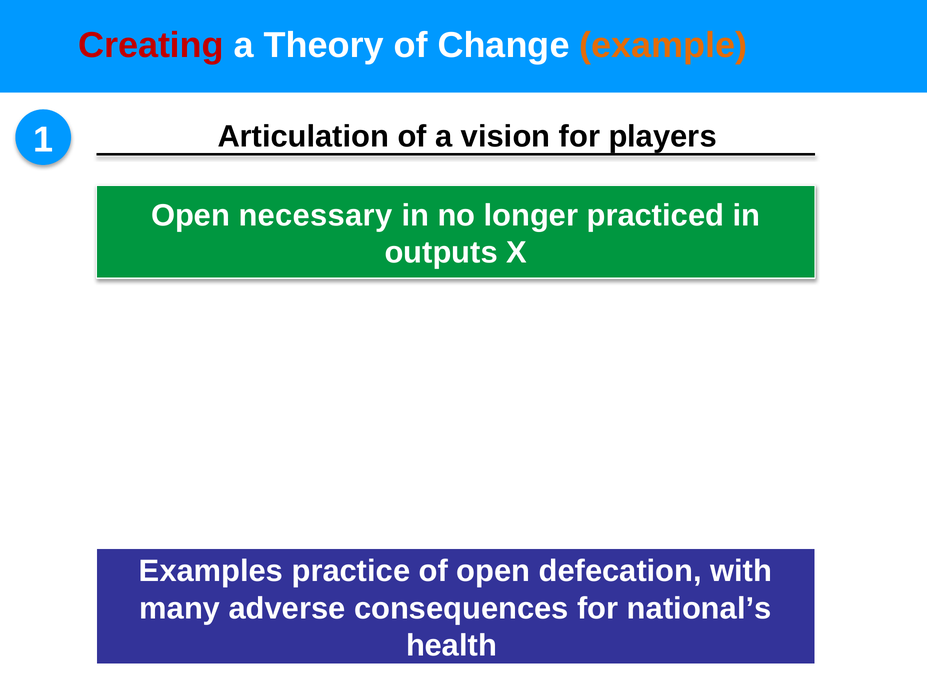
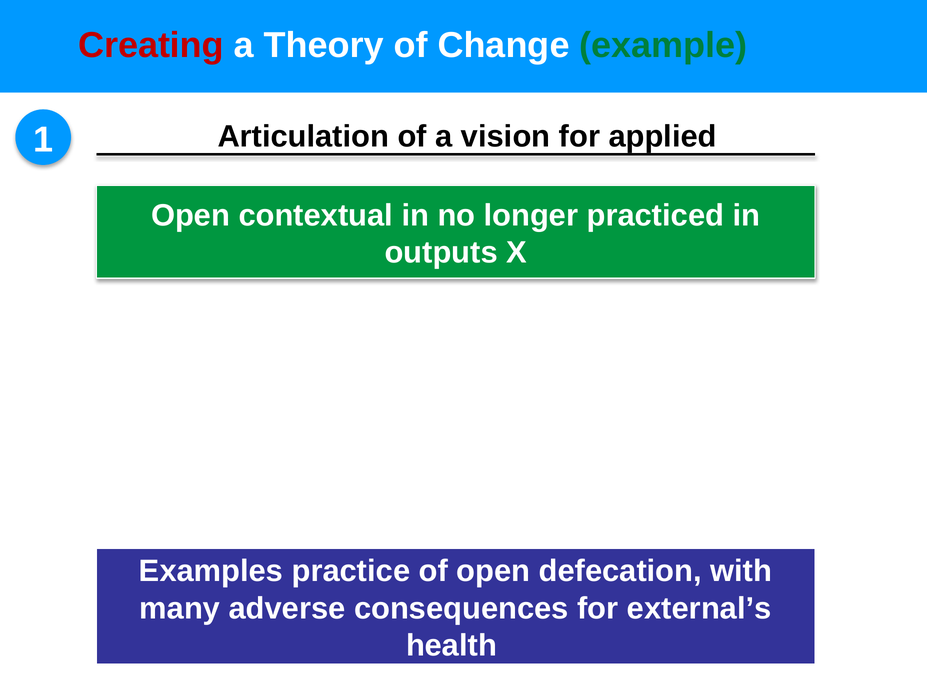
example colour: orange -> green (663, 45)
players: players -> applied (663, 137)
necessary: necessary -> contextual (316, 216)
national’s: national’s -> external’s (699, 609)
